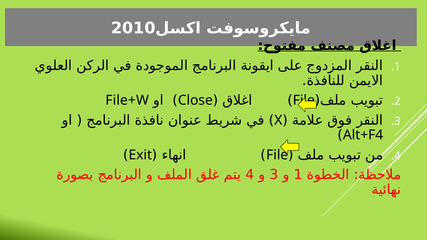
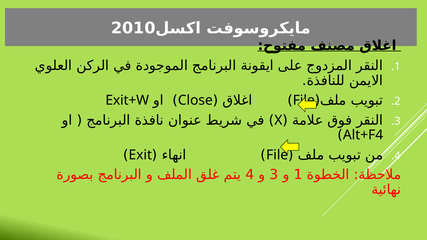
File+W: File+W -> Exit+W (127, 100)
